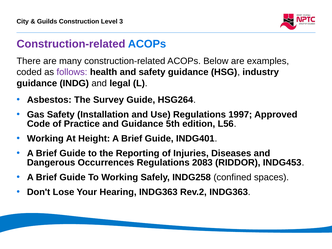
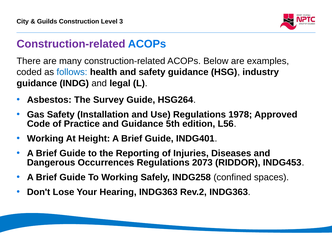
follows colour: purple -> blue (72, 72)
1997: 1997 -> 1978 (240, 115)
2083: 2083 -> 2073 (202, 163)
